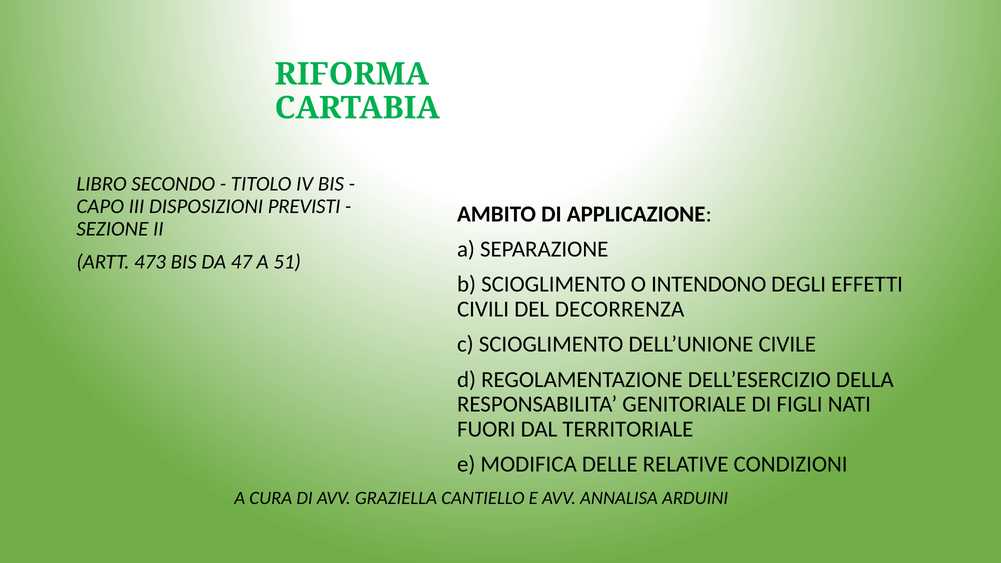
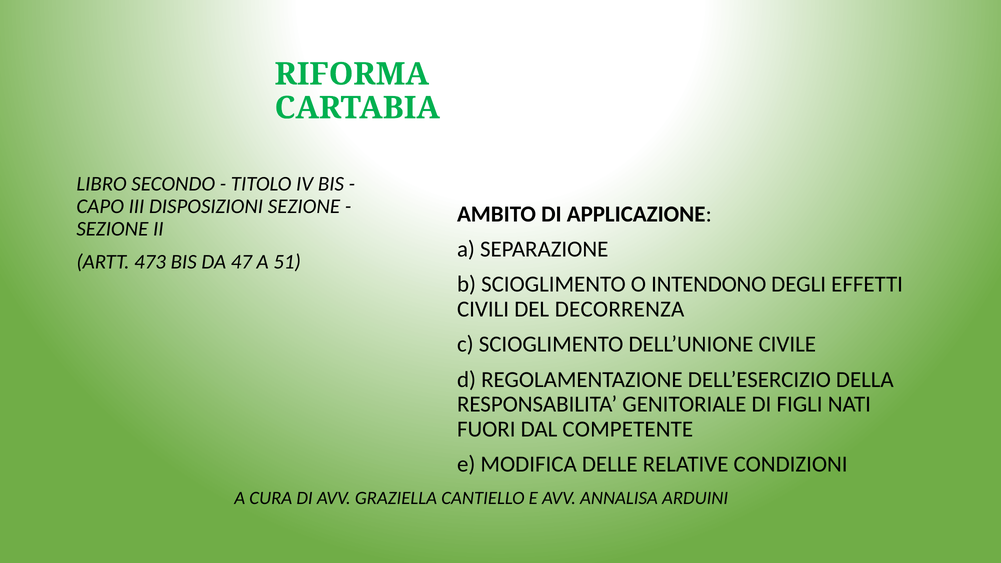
DISPOSIZIONI PREVISTI: PREVISTI -> SEZIONE (304, 206)
TERRITORIALE: TERRITORIALE -> COMPETENTE (628, 429)
